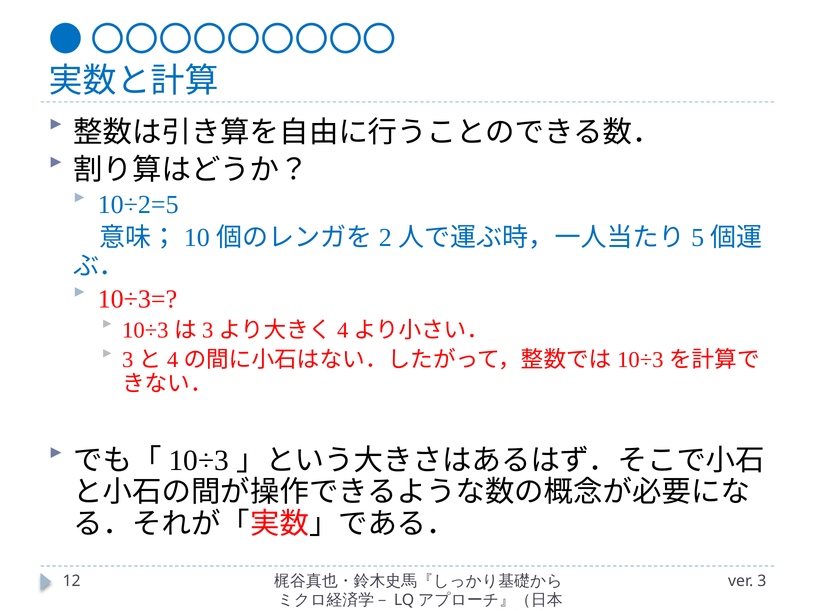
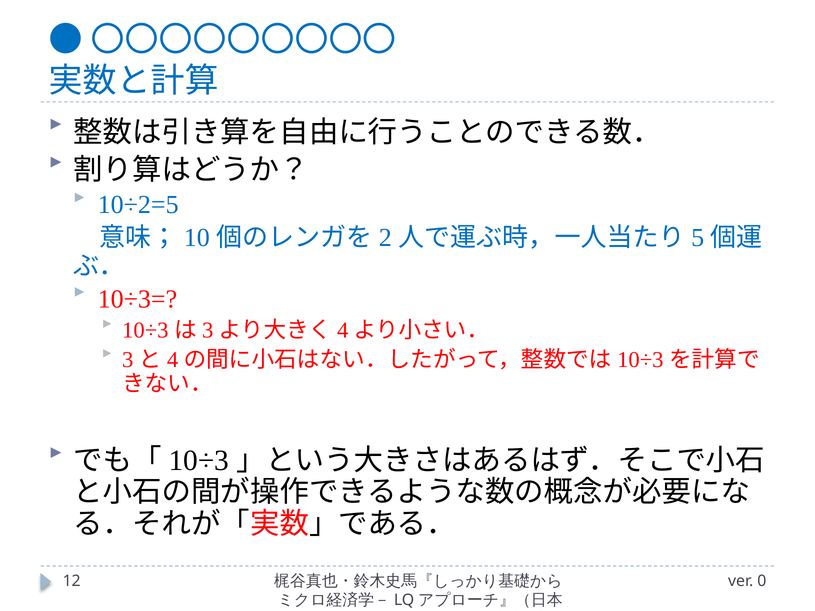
3: 3 -> 0 (762, 581)
